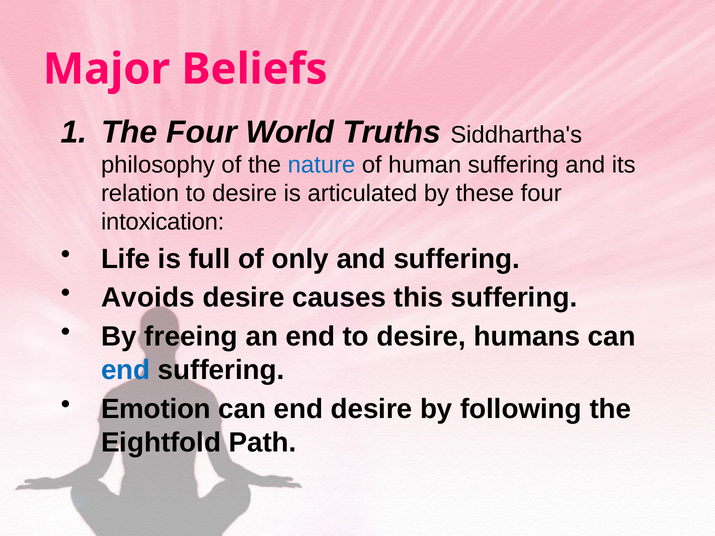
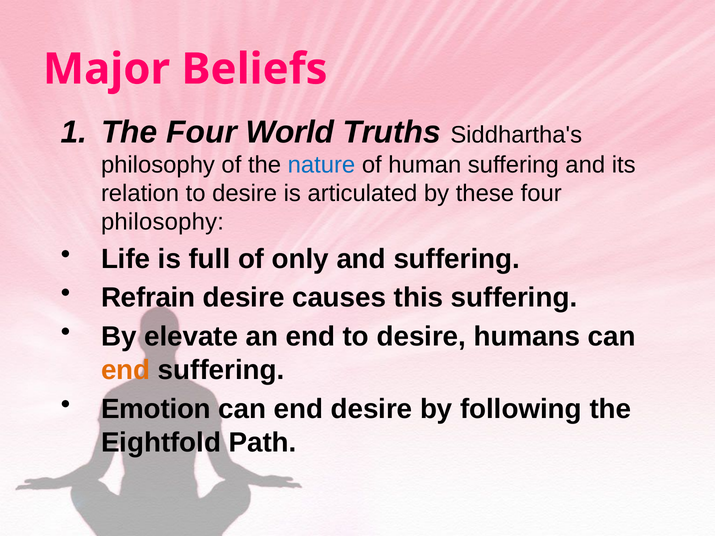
intoxication: intoxication -> philosophy (162, 222)
Avoids: Avoids -> Refrain (148, 298)
freeing: freeing -> elevate (191, 337)
end colour: blue -> orange (126, 370)
